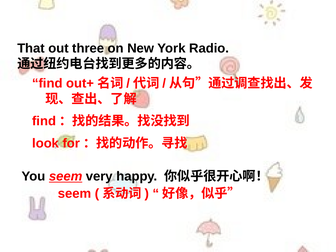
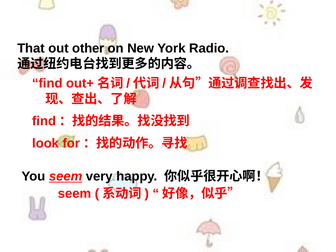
three: three -> other (88, 48)
